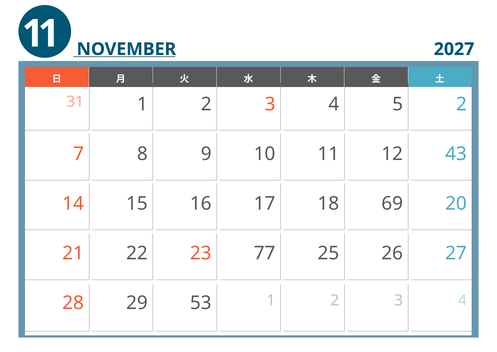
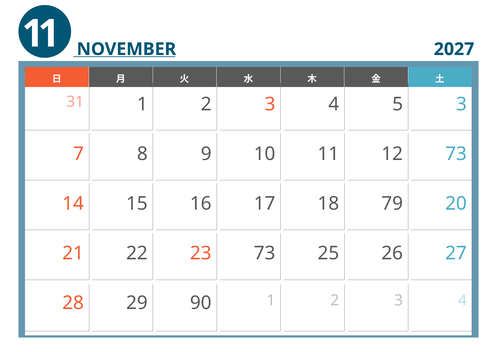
5 2: 2 -> 3 (461, 104)
12 43: 43 -> 73 (456, 154)
69: 69 -> 79 (392, 203)
23 77: 77 -> 73 (265, 253)
53: 53 -> 90 (201, 302)
